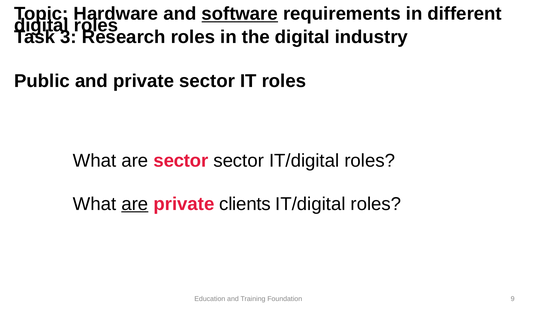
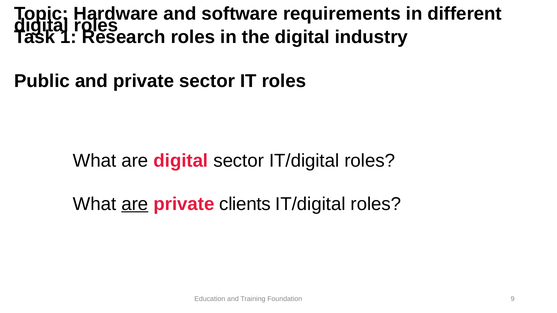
software underline: present -> none (240, 14)
3: 3 -> 1 (69, 37)
are sector: sector -> digital (181, 161)
